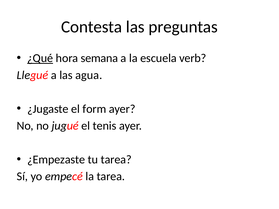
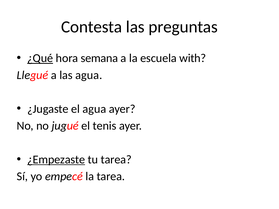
verb: verb -> with (193, 58)
el form: form -> agua (94, 109)
¿Empezaste underline: none -> present (56, 160)
